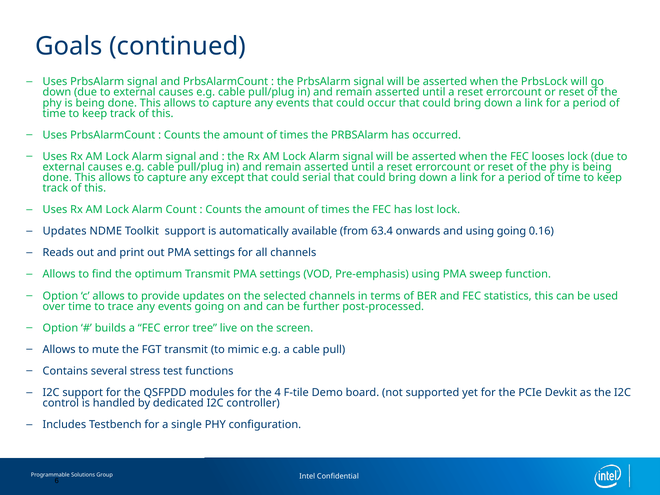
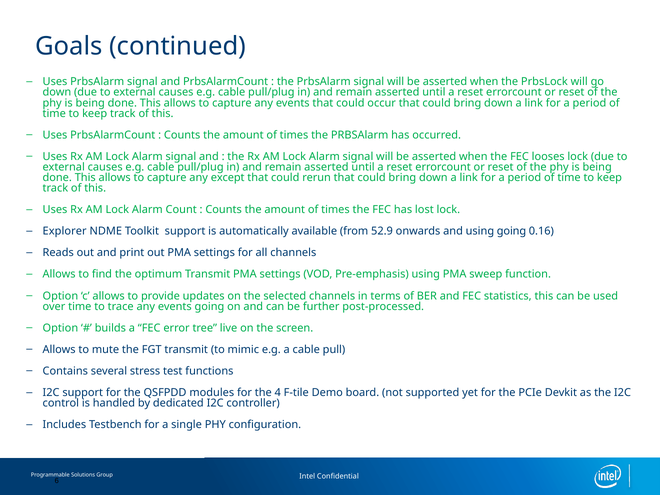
serial: serial -> rerun (317, 178)
Updates: Updates -> Explorer (65, 231)
63.4: 63.4 -> 52.9 (382, 231)
